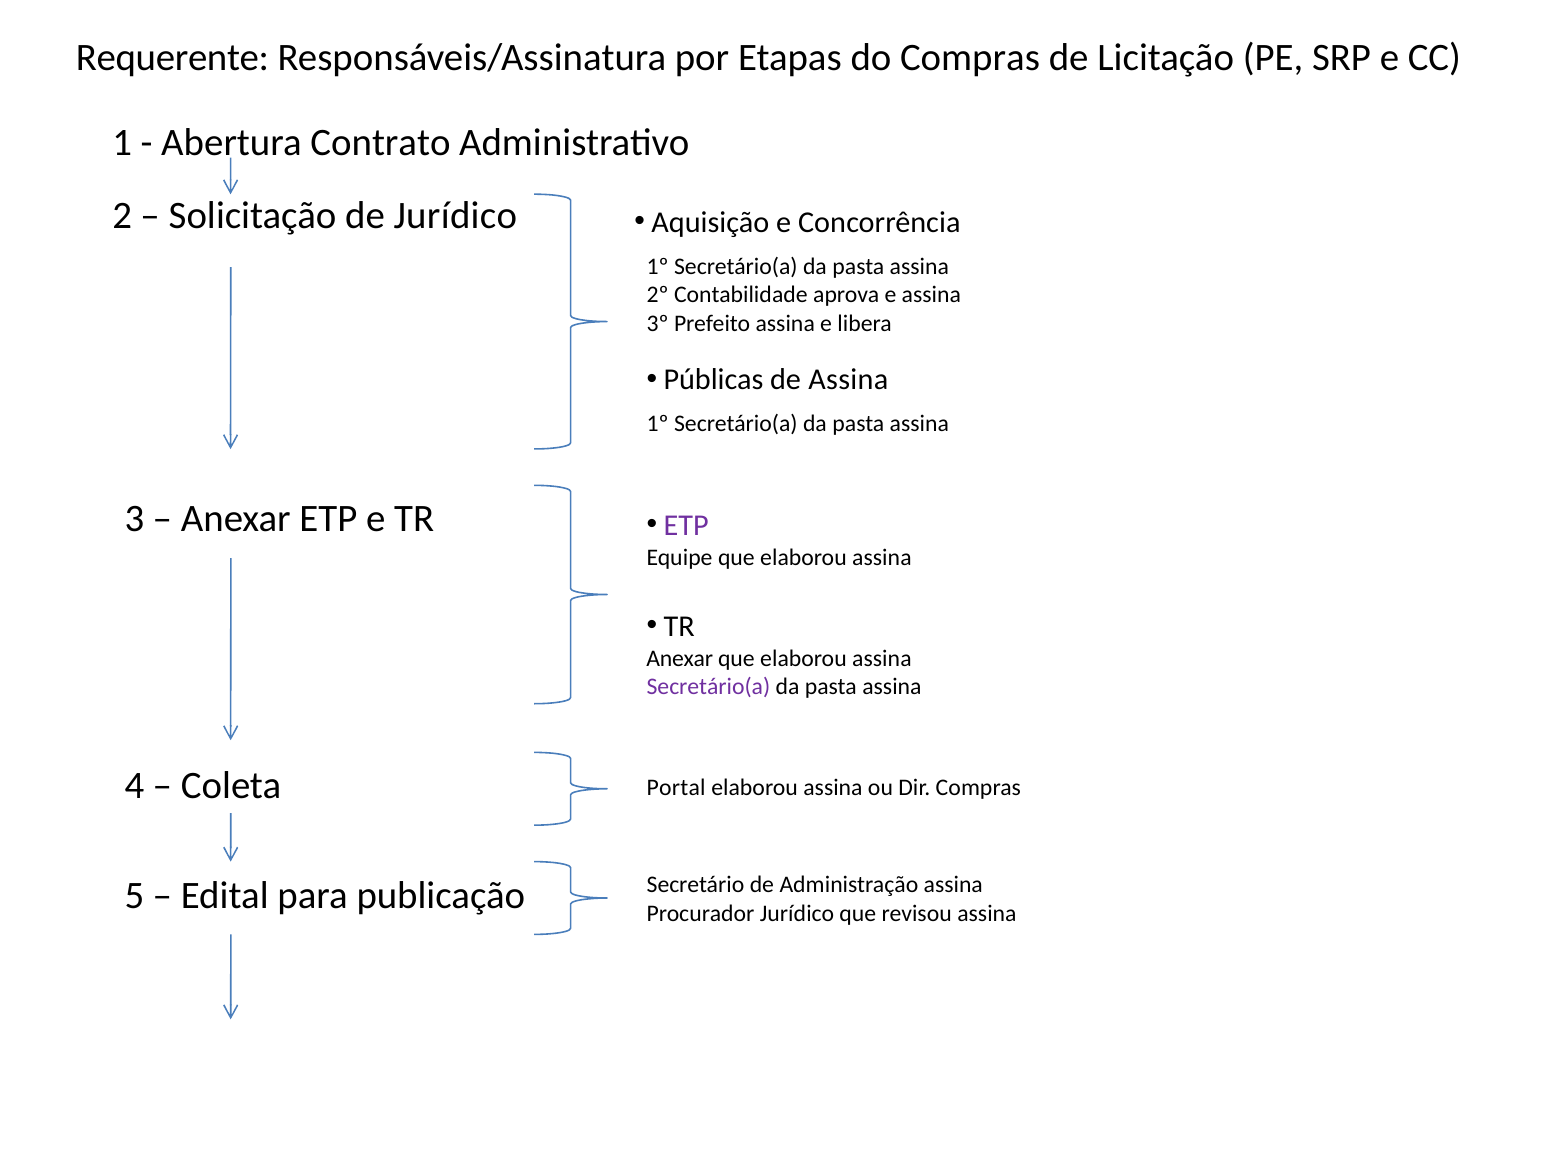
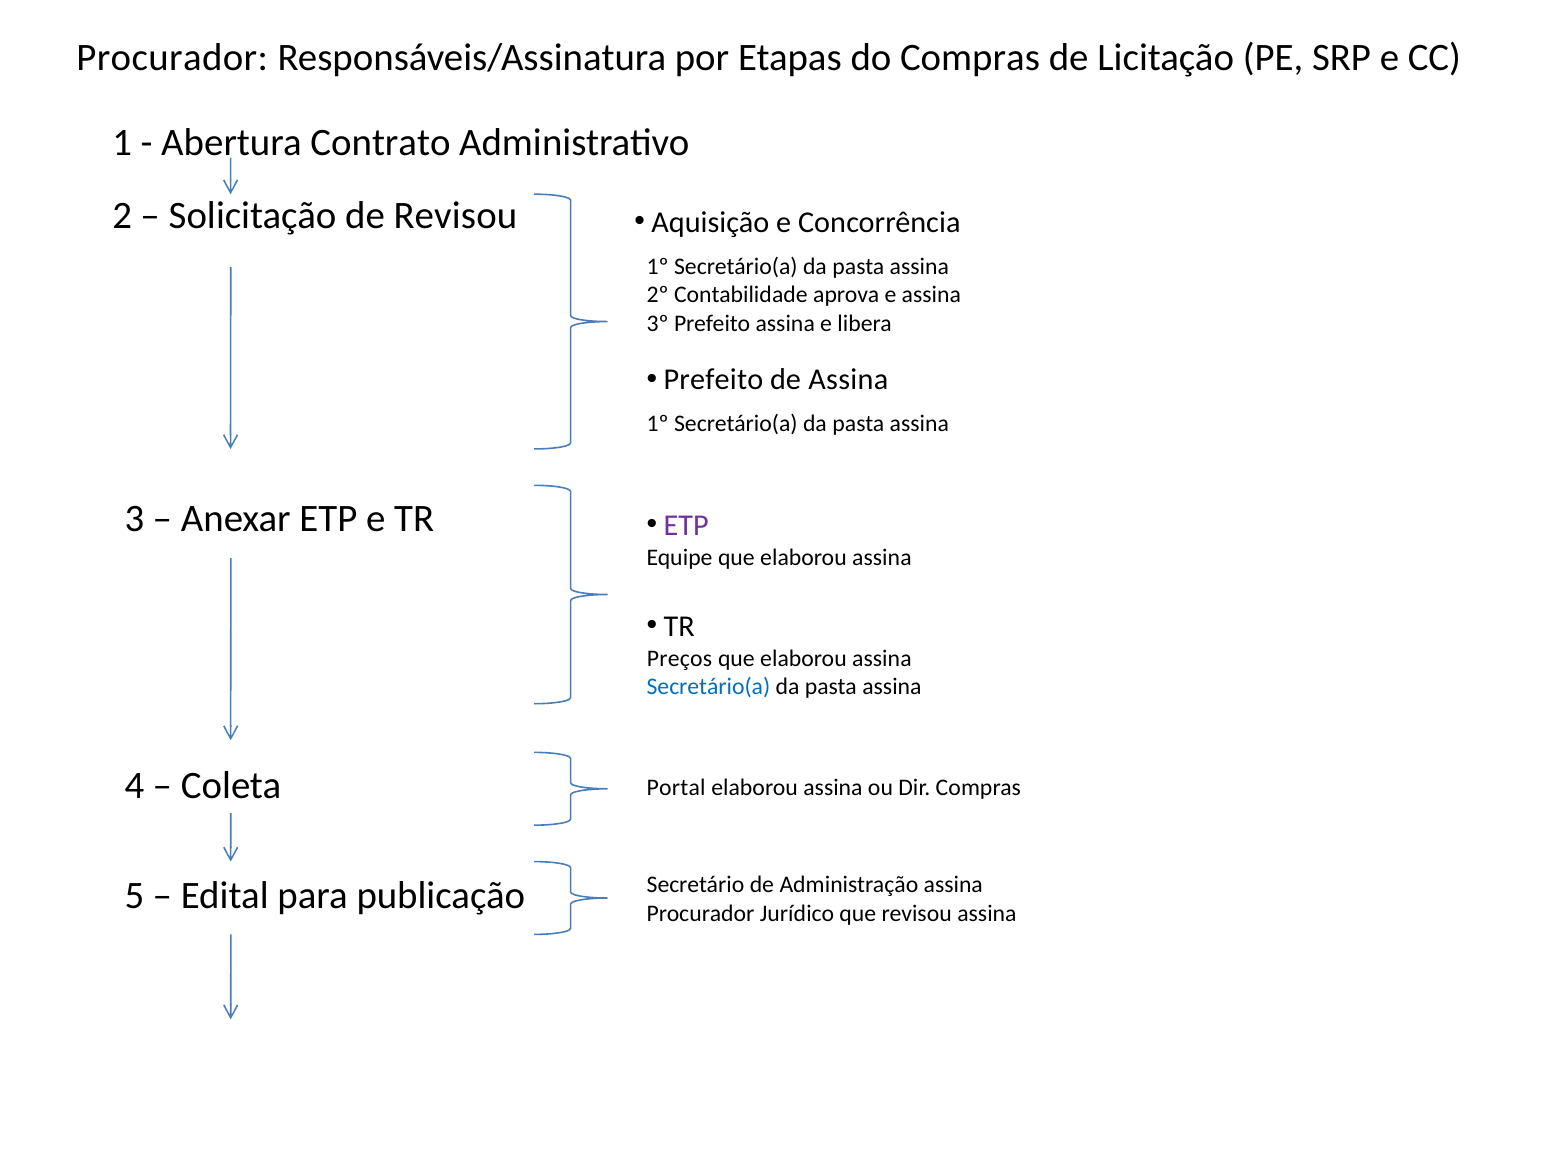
Requerente: Requerente -> Procurador (172, 58)
de Jurídico: Jurídico -> Revisou (455, 216)
Públicas: Públicas -> Prefeito (713, 380)
Anexar: Anexar -> Preços (679, 659)
Secretário(a colour: purple -> blue (708, 687)
